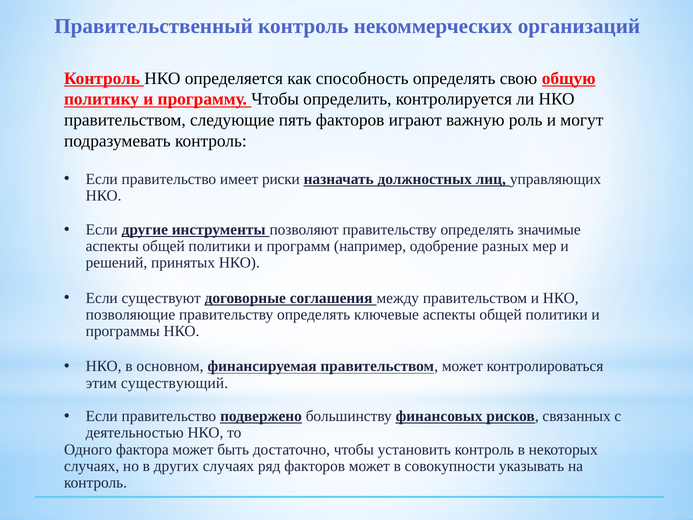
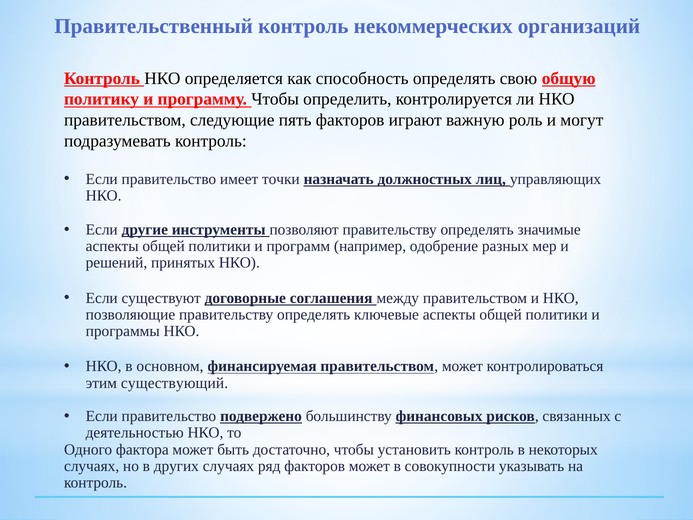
риски: риски -> точки (281, 179)
